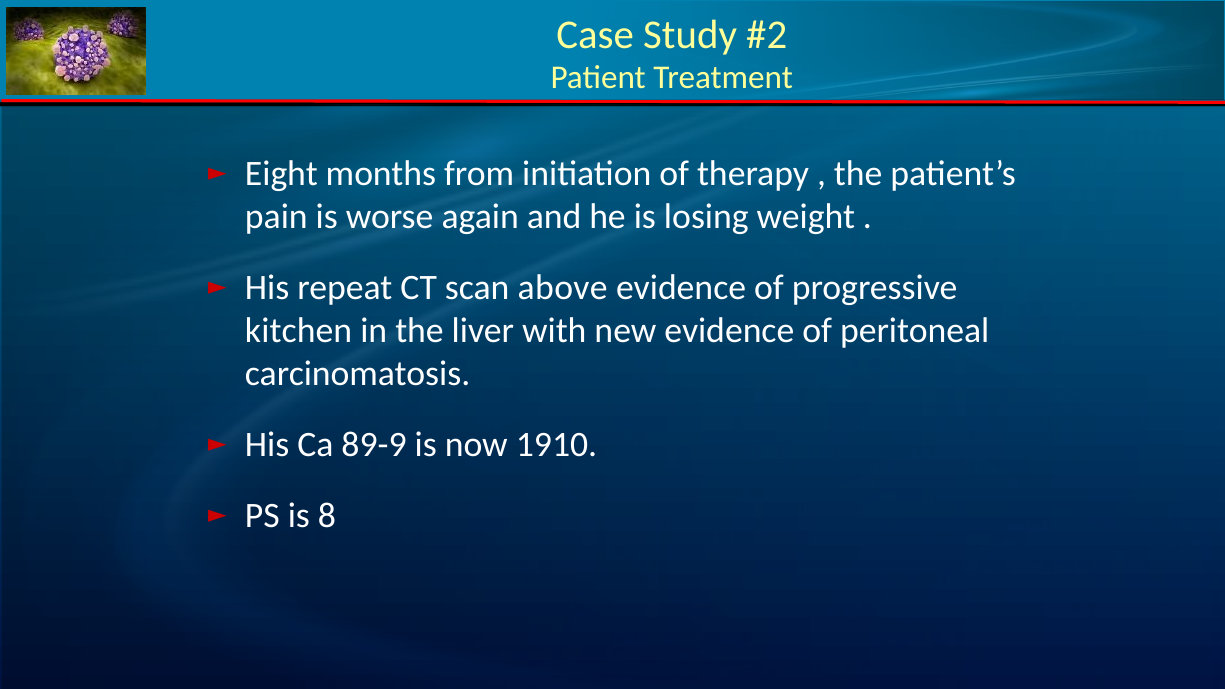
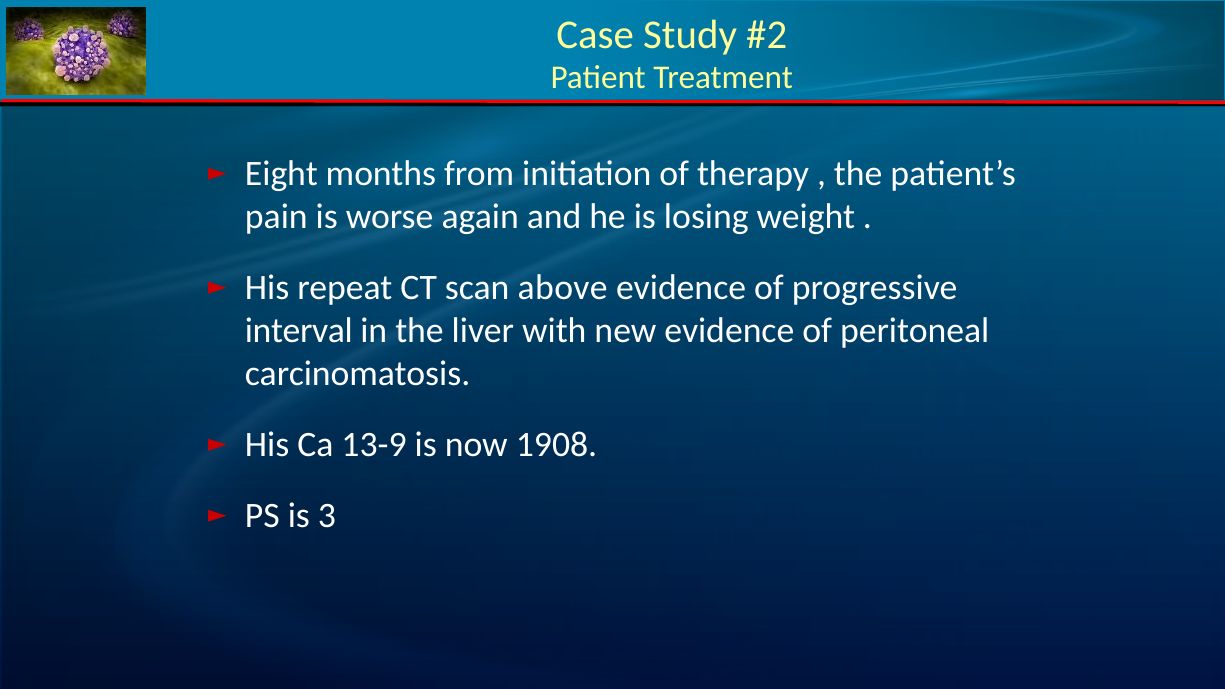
kitchen: kitchen -> interval (299, 331)
89-9: 89-9 -> 13-9 (374, 444)
1910: 1910 -> 1908 (557, 444)
8: 8 -> 3 (327, 515)
